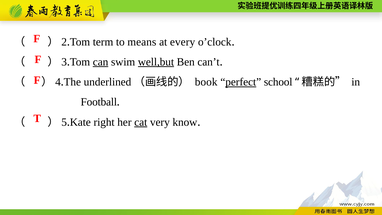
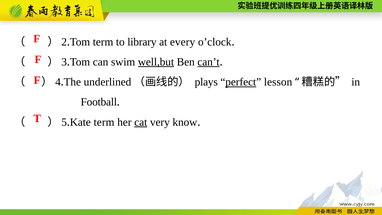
means: means -> library (142, 42)
can underline: present -> none (101, 62)
can’t underline: none -> present (208, 62)
book: book -> plays (206, 82)
school: school -> lesson (278, 82)
right: right -> term (104, 122)
